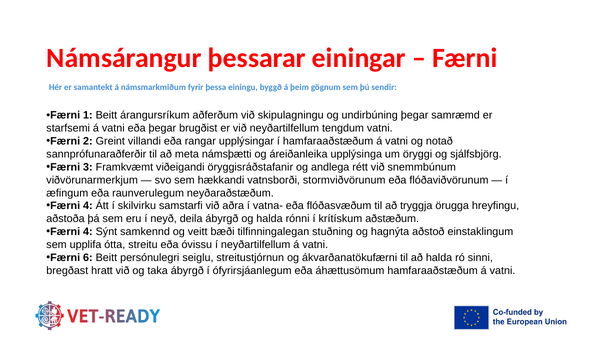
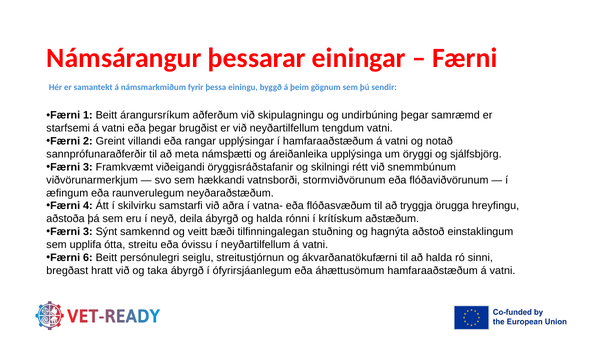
andlega: andlega -> skilningi (330, 167)
4: 4 -> 3 (88, 231)
